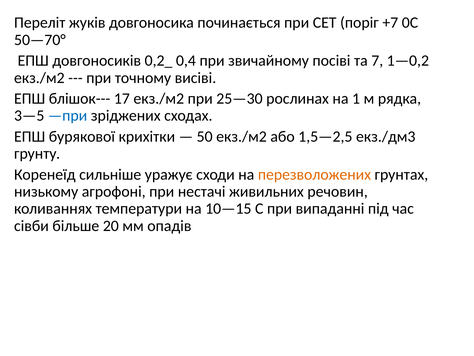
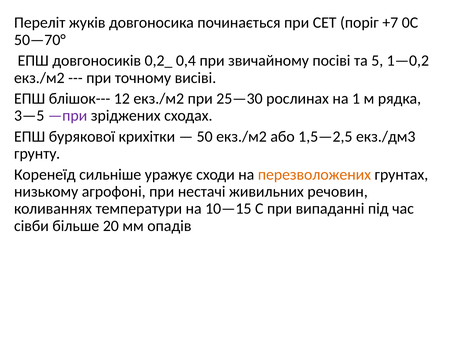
7: 7 -> 5 (377, 61)
17: 17 -> 12 (122, 99)
—при colour: blue -> purple (68, 116)
